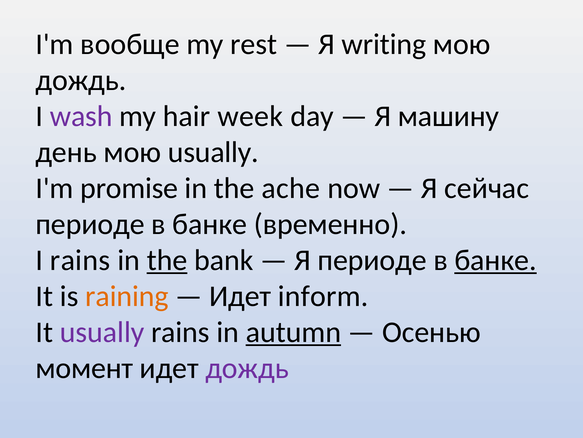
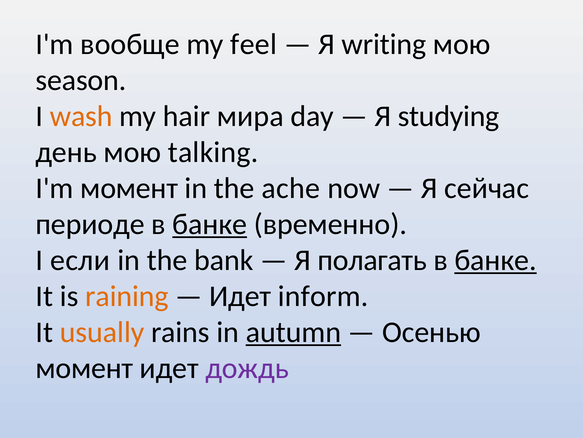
rest: rest -> feel (254, 44)
дождь: дождь -> season (81, 80)
wash colour: purple -> orange (81, 116)
week: week -> мира (250, 116)
машину: машину -> studying (449, 116)
мою usually: usually -> talking (213, 152)
I'm promise: promise -> момент (129, 188)
банке underline: none -> present (210, 224)
I rains: rains -> если (80, 260)
the underline: present -> none (167, 260)
Я периоде: периоде -> полагать (372, 260)
usually colour: purple -> orange (102, 332)
